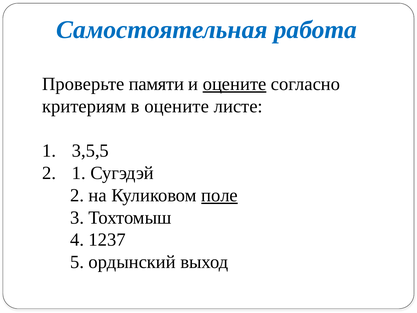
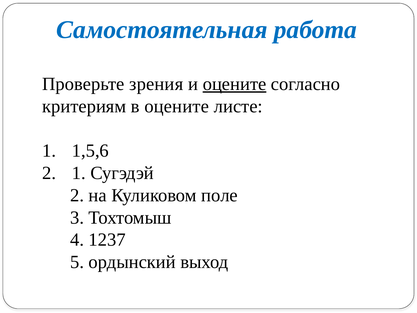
памяти: памяти -> зрения (156, 84)
3,5,5: 3,5,5 -> 1,5,6 (90, 151)
поле underline: present -> none (220, 195)
